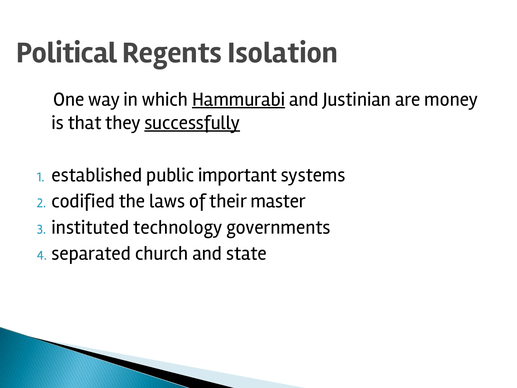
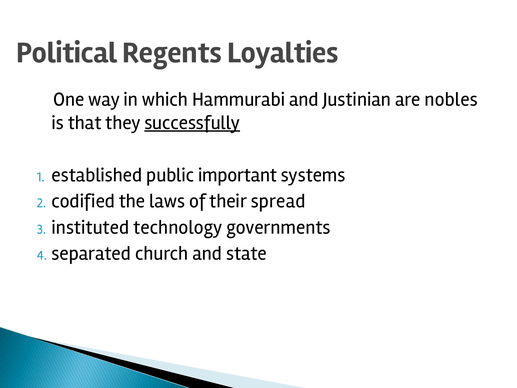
Isolation: Isolation -> Loyalties (283, 53)
Hammurabi underline: present -> none (239, 99)
money: money -> nobles (451, 99)
master: master -> spread (278, 201)
